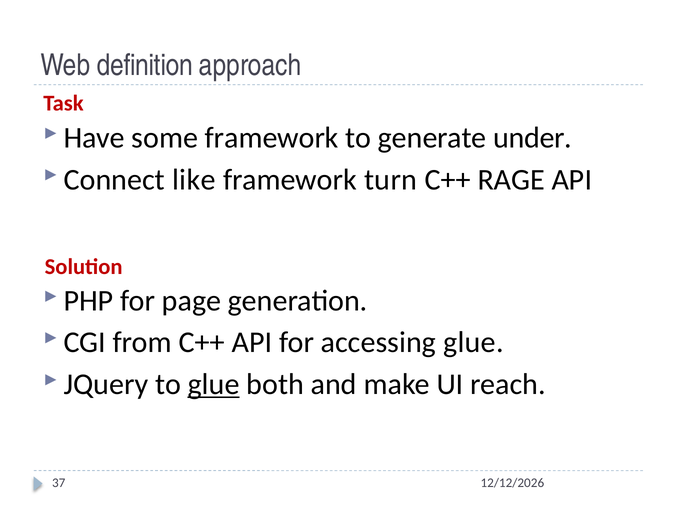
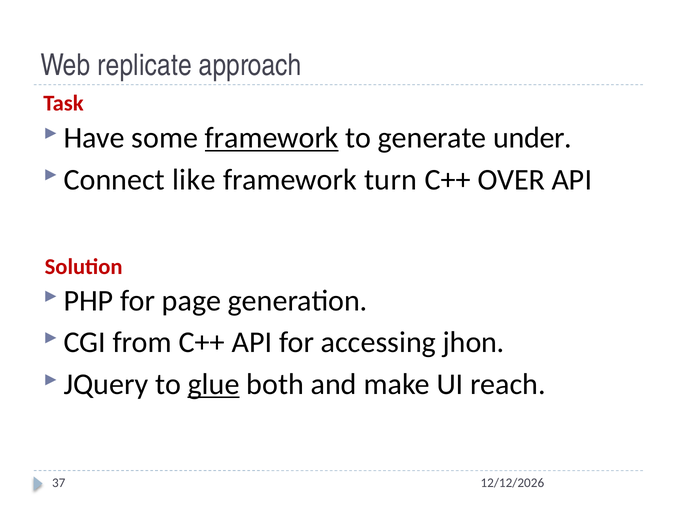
definition: definition -> replicate (145, 65)
framework underline: none -> present (272, 138)
RAGE: RAGE -> OVER (511, 180)
accessing glue: glue -> jhon (474, 342)
